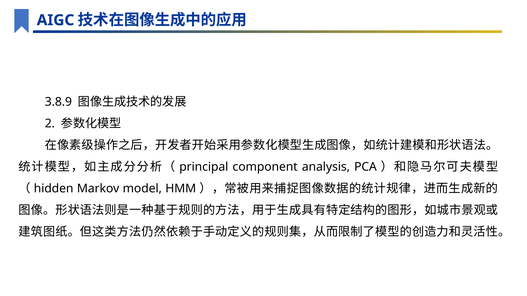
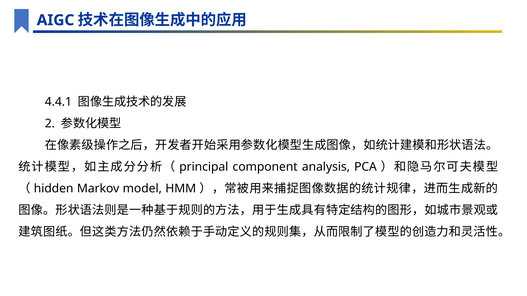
3.8.9: 3.8.9 -> 4.4.1 (58, 102)
